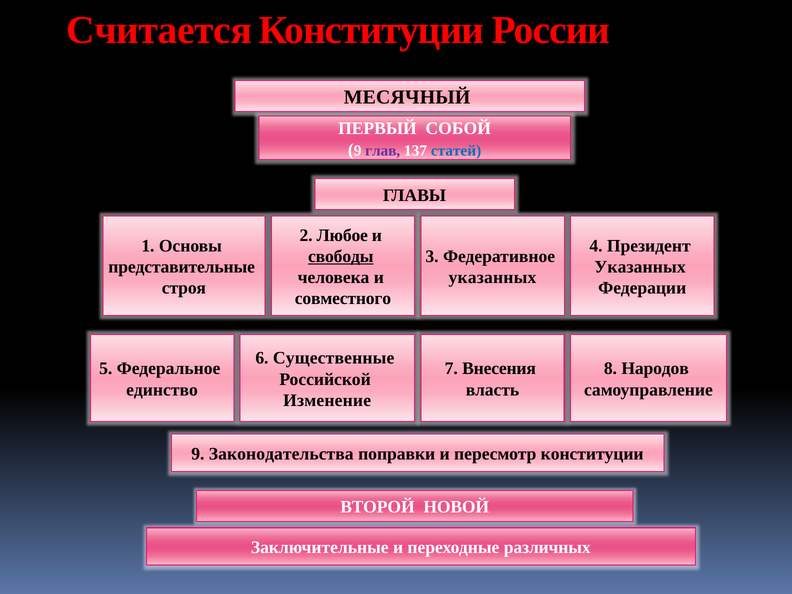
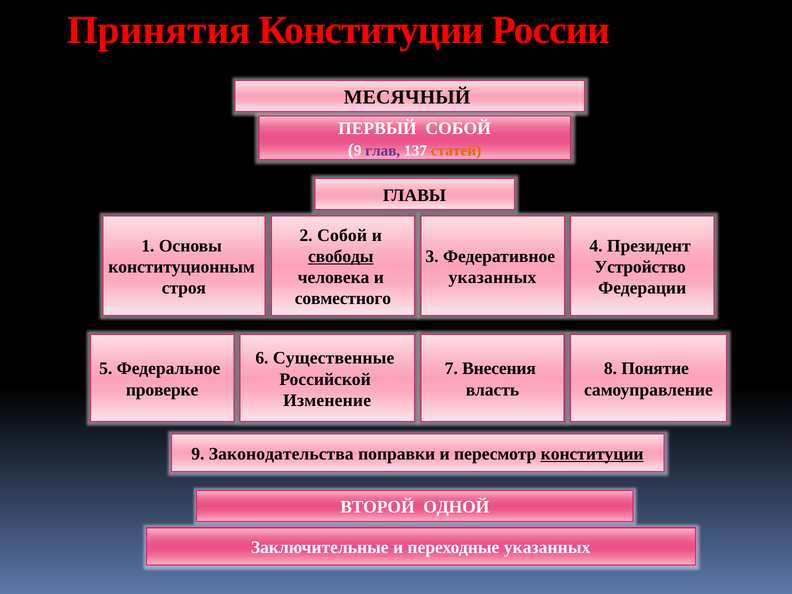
Считается: Считается -> Принятия (159, 30)
статей colour: blue -> orange (456, 150)
2 Любое: Любое -> Собой (342, 235)
представительные: представительные -> конституционным (182, 267)
Указанных: Указанных -> Устройство (640, 267)
Народов: Народов -> Понятие (655, 369)
единство: единство -> проверке (162, 390)
конституции underline: none -> present (592, 454)
НОВОЙ: НОВОЙ -> ОДНОЙ (456, 507)
переходные различных: различных -> указанных (547, 548)
